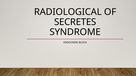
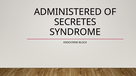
RADIOLOGICAL: RADIOLOGICAL -> ADMINISTERED (68, 12)
